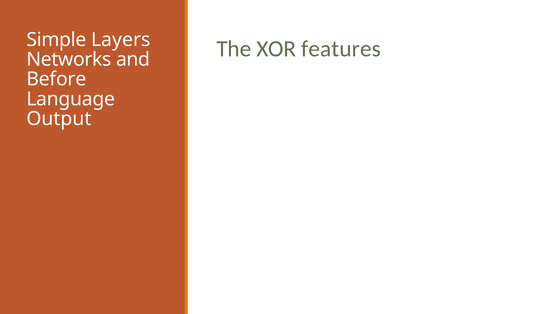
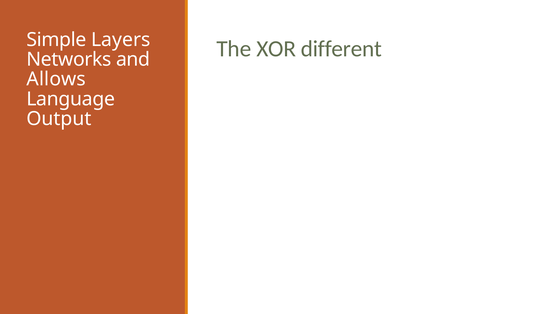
features: features -> different (341, 49)
Before: Before -> Allows (56, 79)
